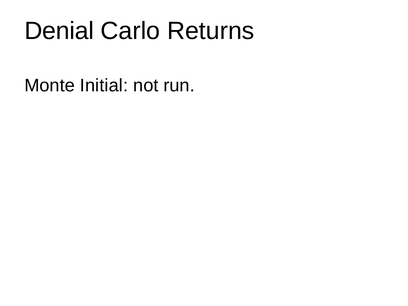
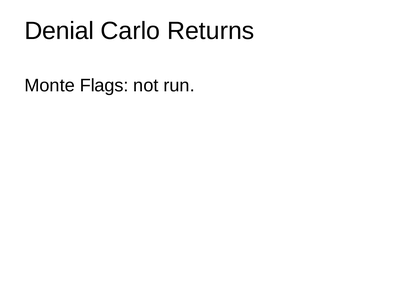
Initial: Initial -> Flags (104, 86)
